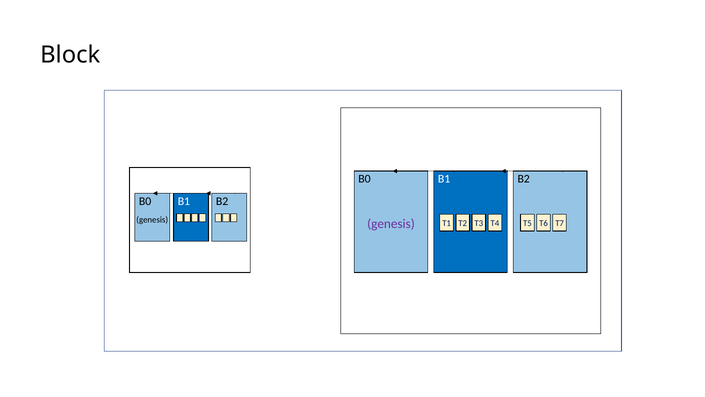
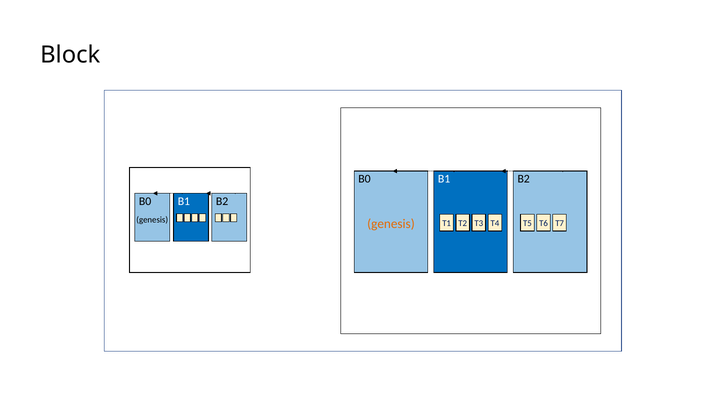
genesis colour: purple -> orange (391, 223)
